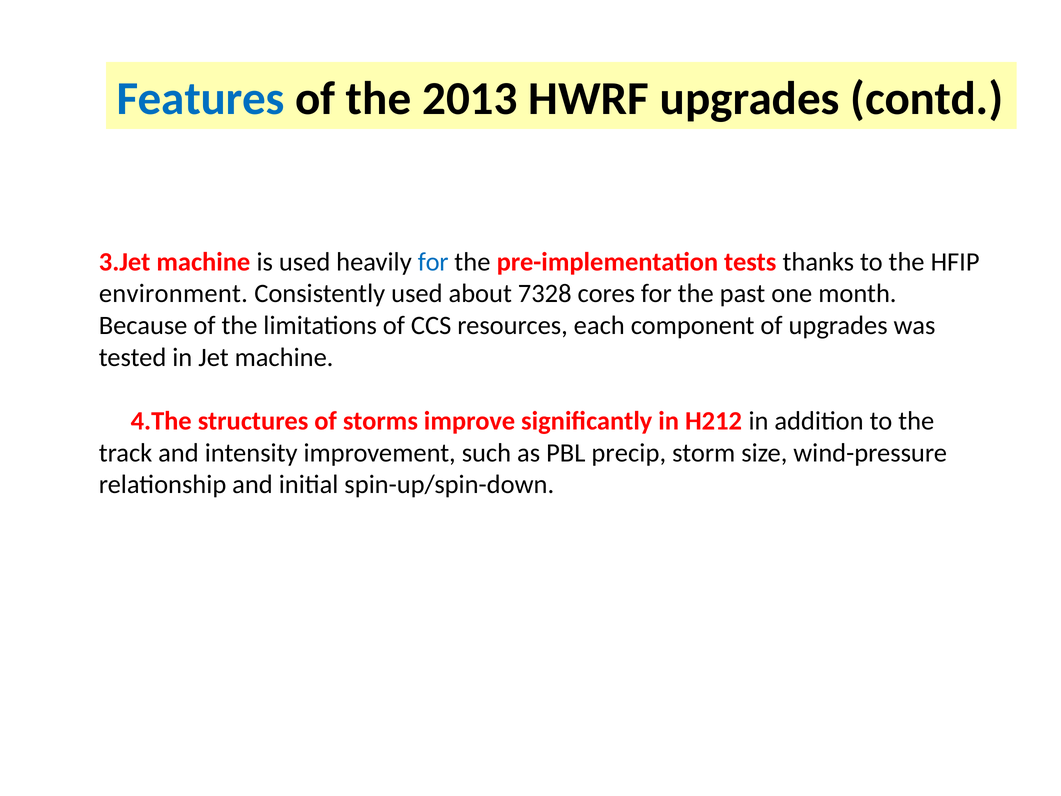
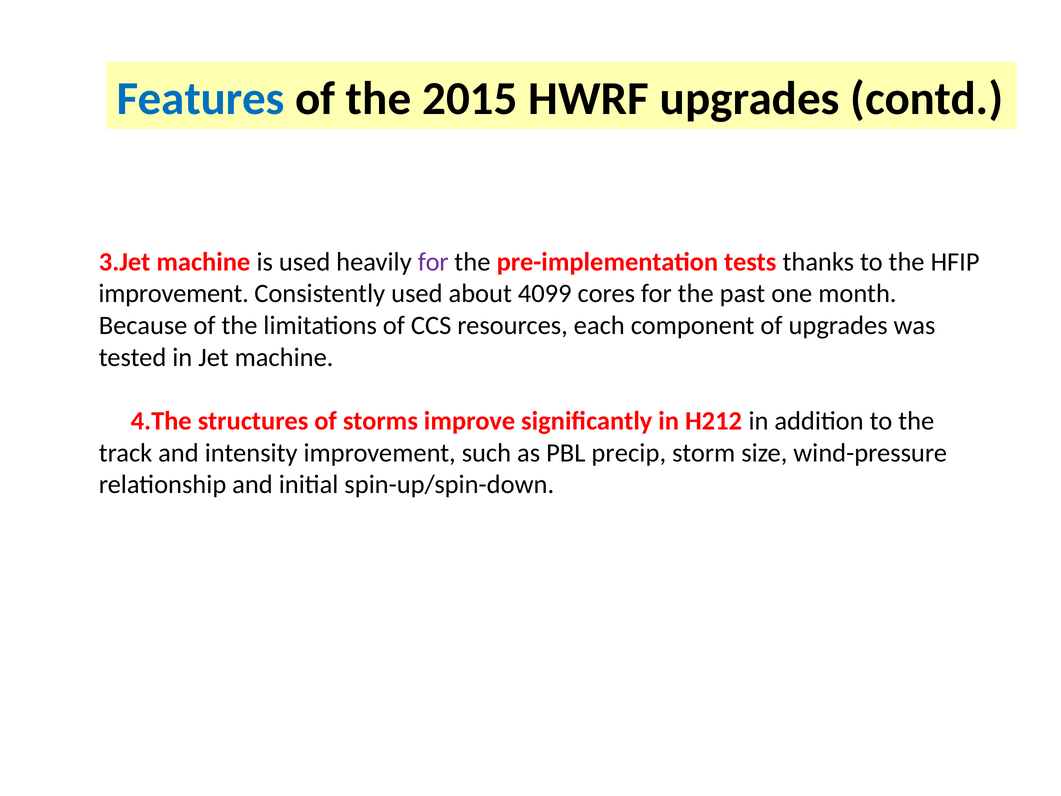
2013: 2013 -> 2015 (470, 99)
for colour: blue -> purple (433, 262)
environment: environment -> improvement (174, 294)
7328: 7328 -> 4099 (545, 294)
